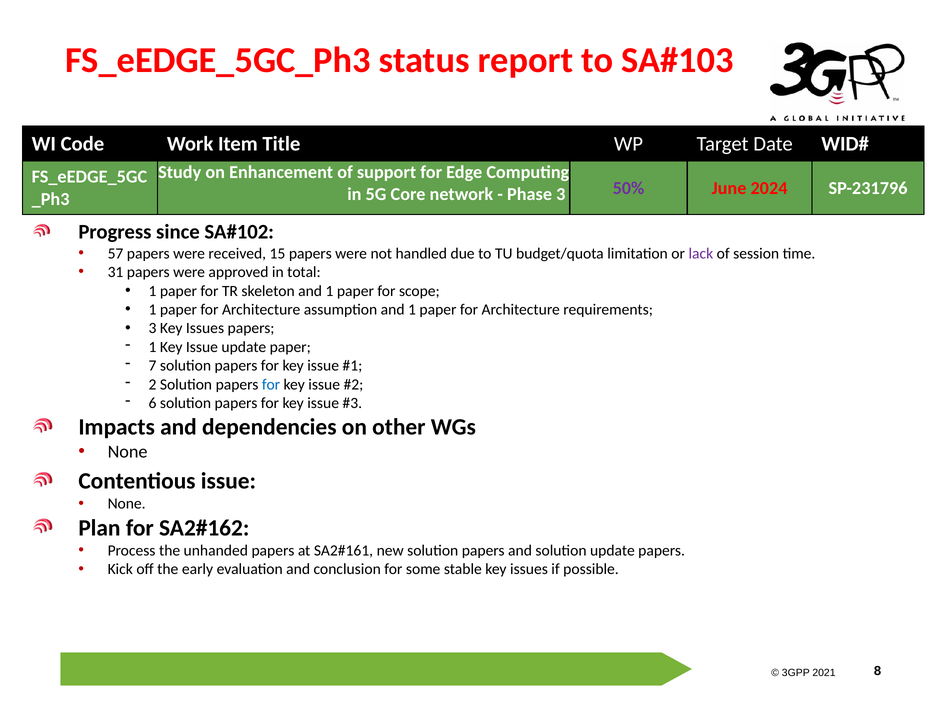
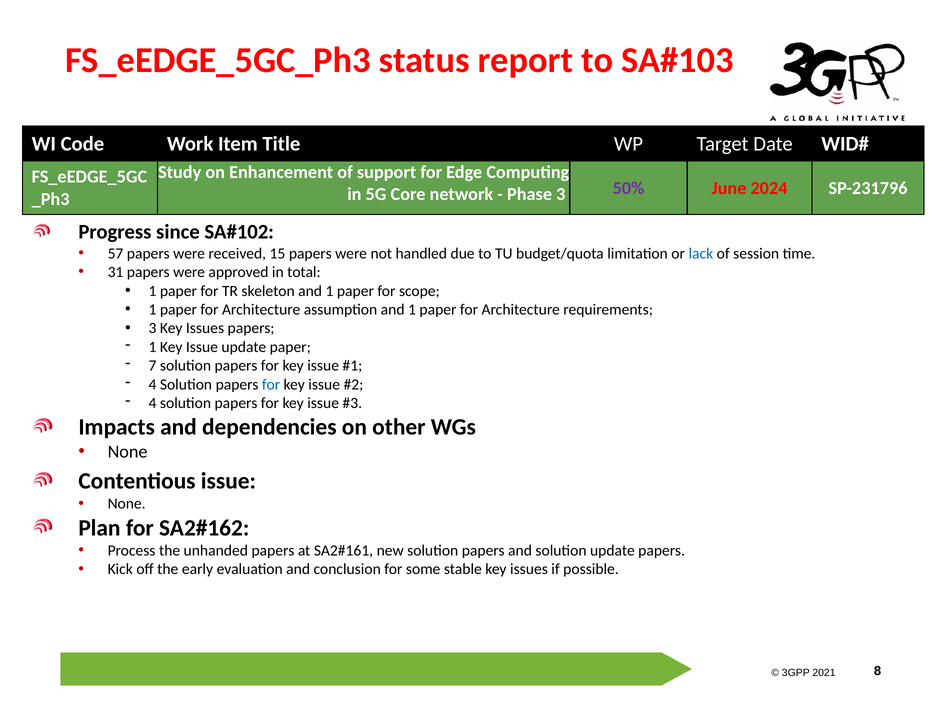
lack colour: purple -> blue (701, 253)
2: 2 -> 4 (153, 384)
6: 6 -> 4 (153, 403)
